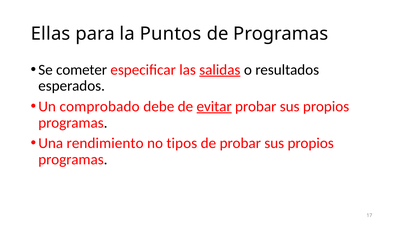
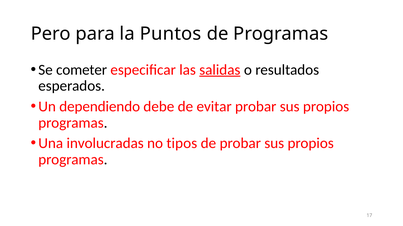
Ellas: Ellas -> Pero (51, 34)
comprobado: comprobado -> dependiendo (100, 107)
evitar underline: present -> none (214, 107)
rendimiento: rendimiento -> involucradas (105, 144)
